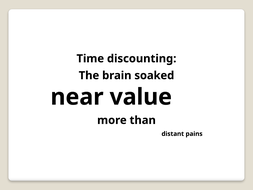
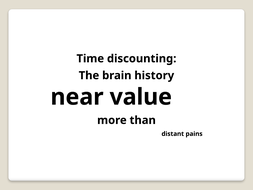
soaked: soaked -> history (154, 75)
